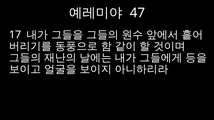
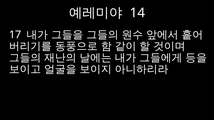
47: 47 -> 14 (137, 13)
